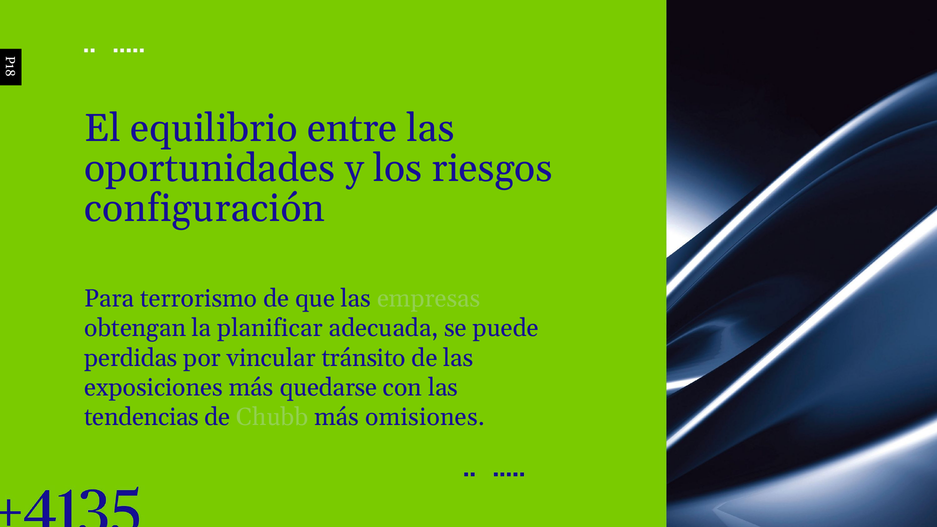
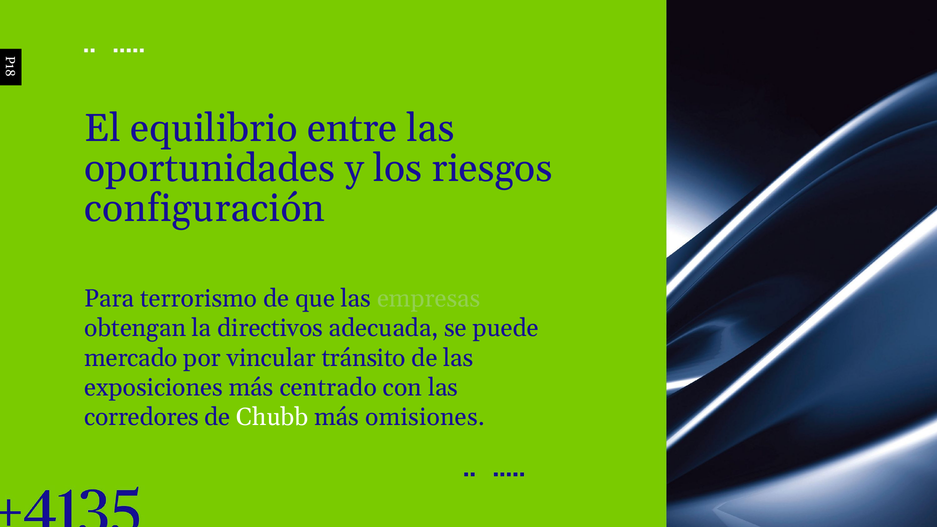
planificar: planificar -> directivos (270, 328)
perdidas: perdidas -> mercado (131, 358)
quedarse: quedarse -> centrado (328, 388)
tendencias: tendencias -> corredores (142, 417)
Chubb colour: light green -> white (272, 417)
